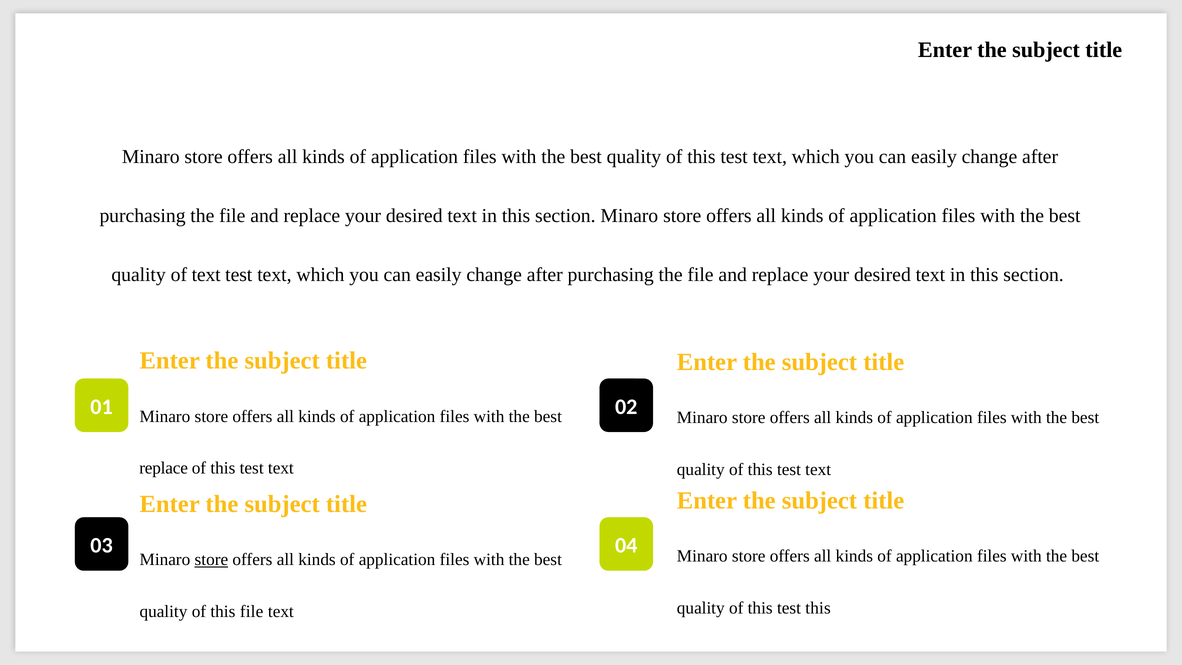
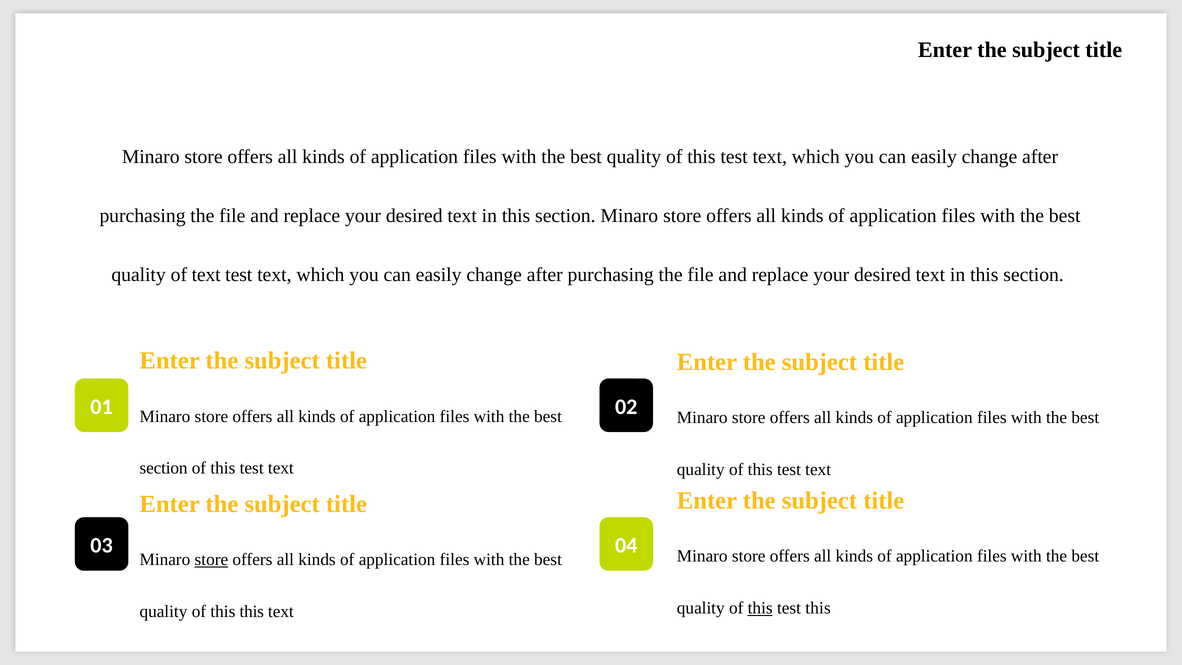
replace: replace -> section (164, 468)
this underline: none -> present (760, 608)
this file: file -> this (252, 611)
